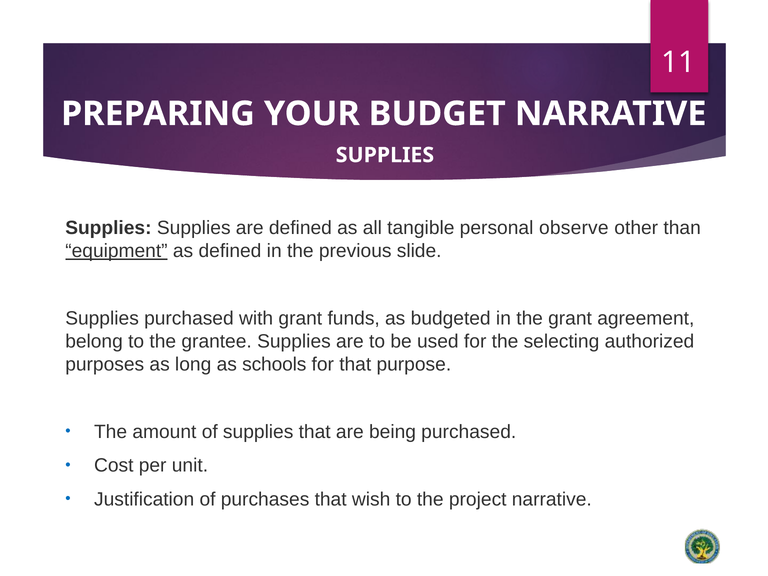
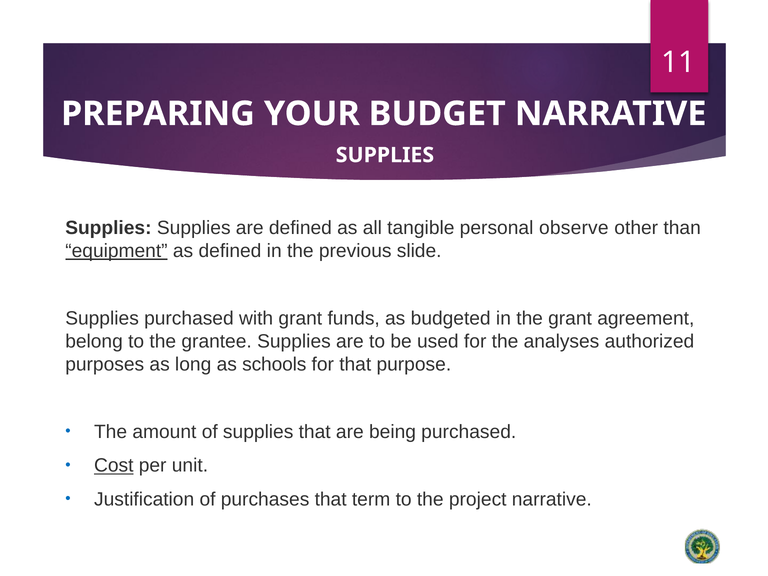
selecting: selecting -> analyses (561, 341)
Cost underline: none -> present (114, 466)
wish: wish -> term (371, 499)
